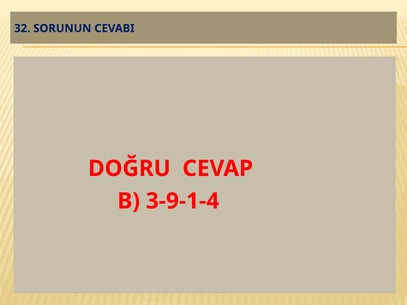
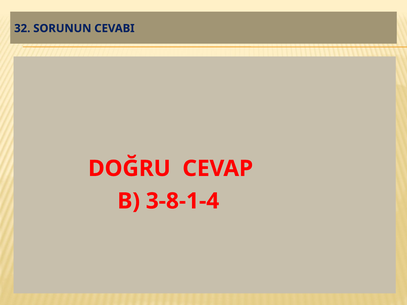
3-9-1-4: 3-9-1-4 -> 3-8-1-4 (183, 201)
